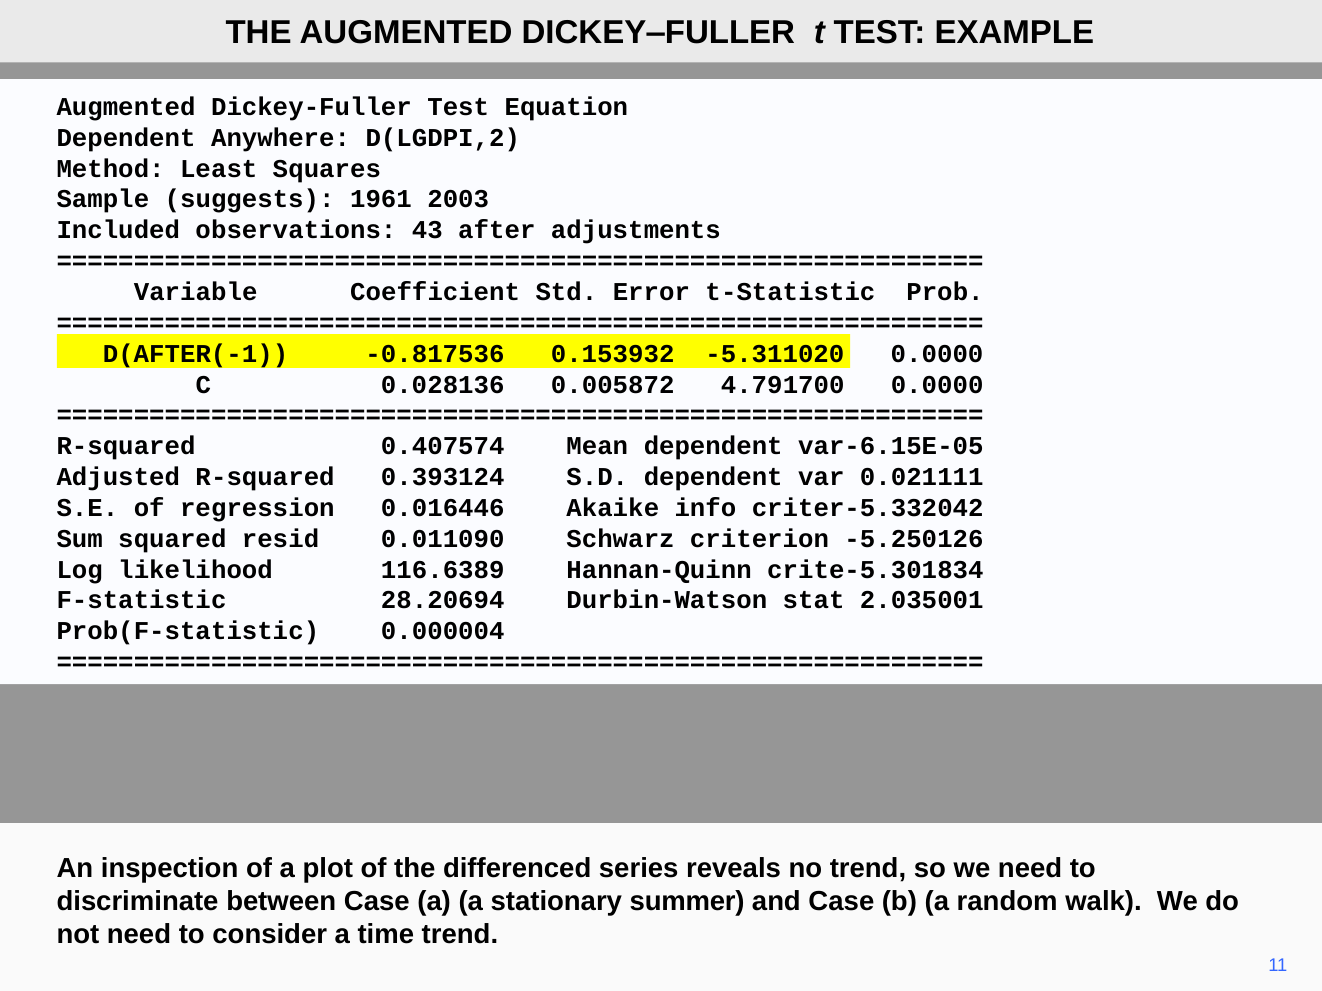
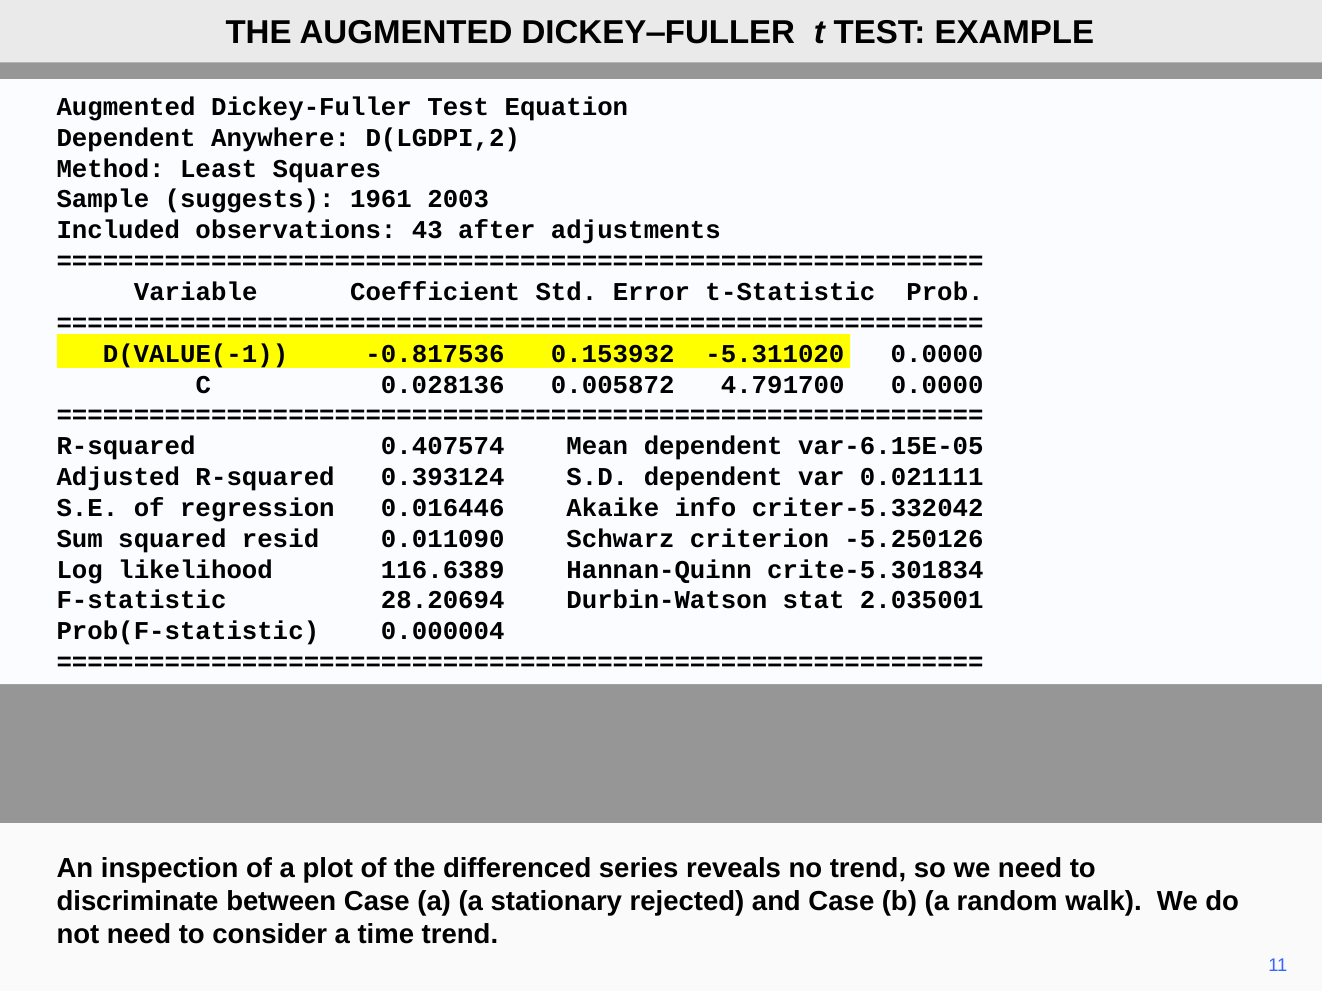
D(AFTER(-1: D(AFTER(-1 -> D(VALUE(-1 (196, 354)
summer: summer -> rejected (687, 902)
